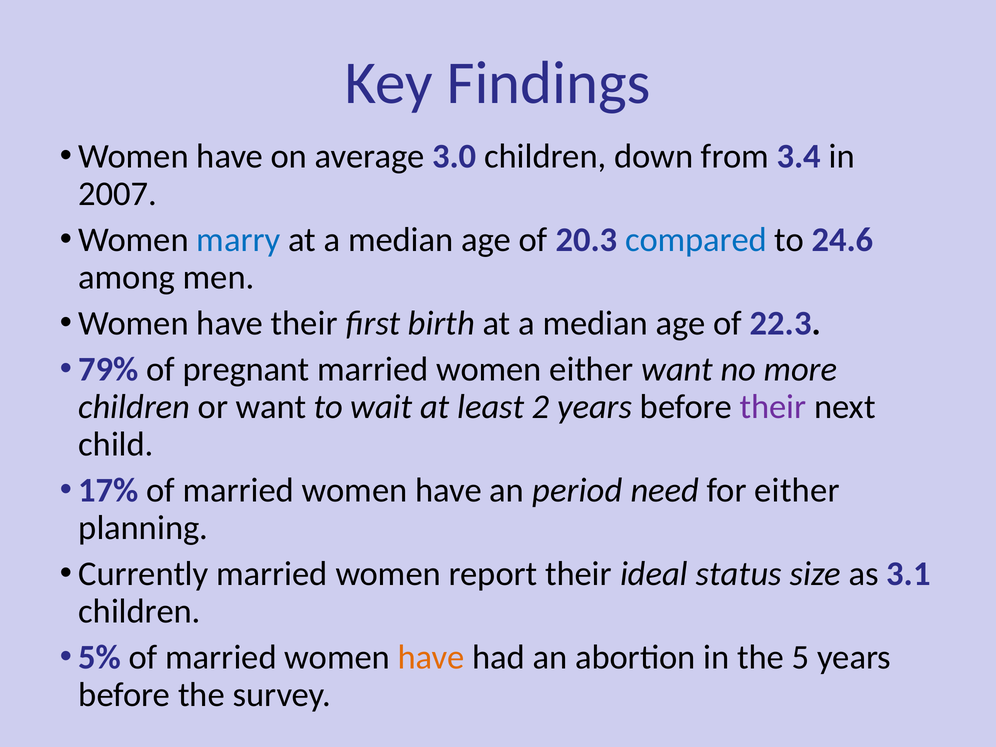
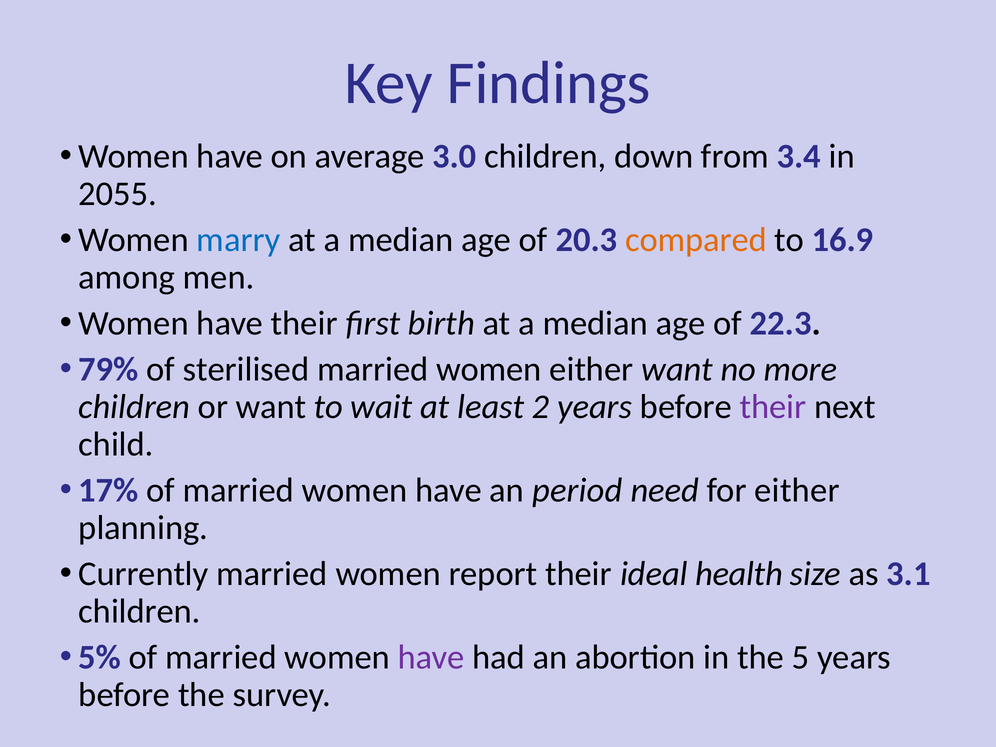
2007: 2007 -> 2055 (118, 194)
compared colour: blue -> orange (696, 240)
24.6: 24.6 -> 16.9 (842, 240)
pregnant: pregnant -> sterilised (246, 369)
status: status -> health (739, 574)
have colour: orange -> purple (431, 657)
